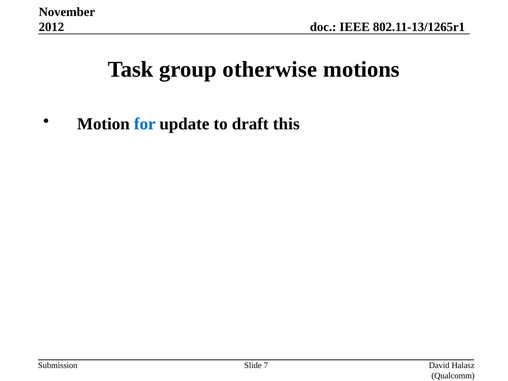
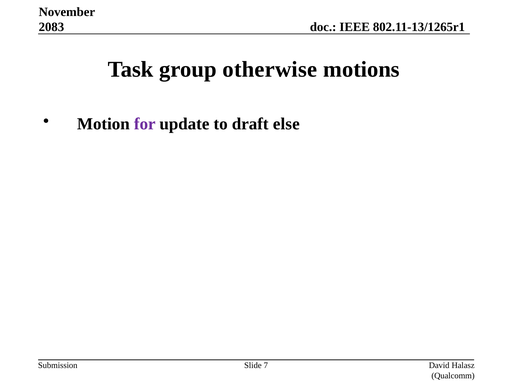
2012: 2012 -> 2083 (51, 27)
for colour: blue -> purple (145, 124)
this: this -> else (286, 124)
